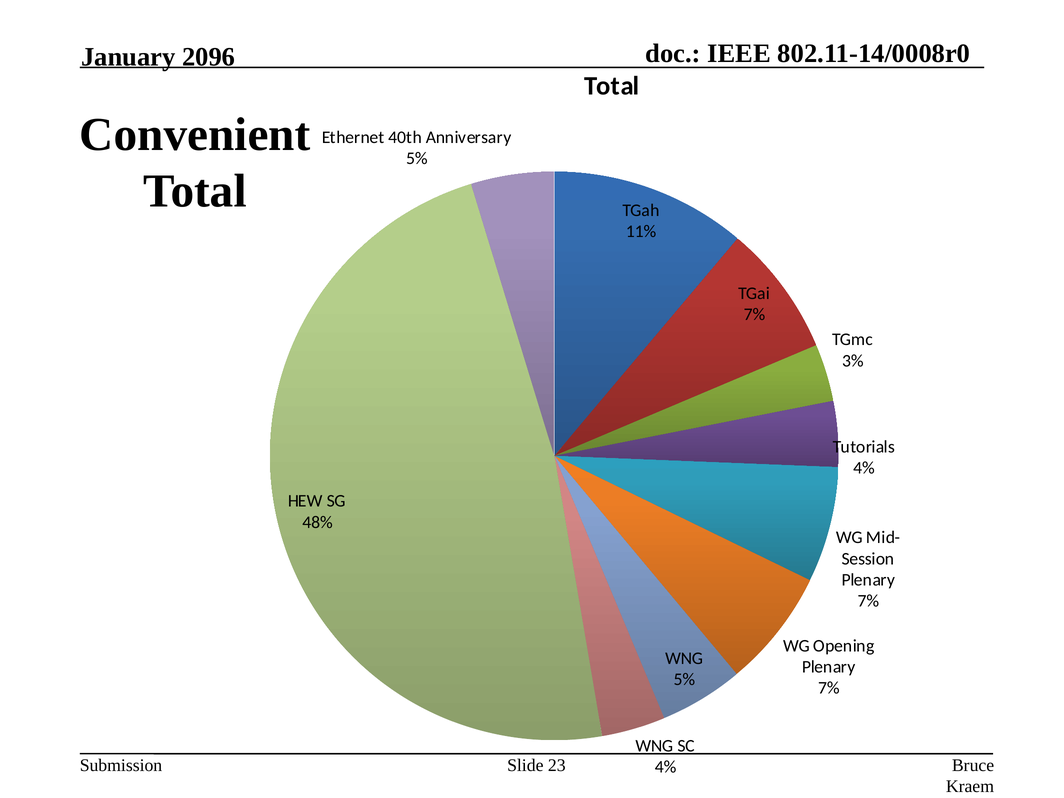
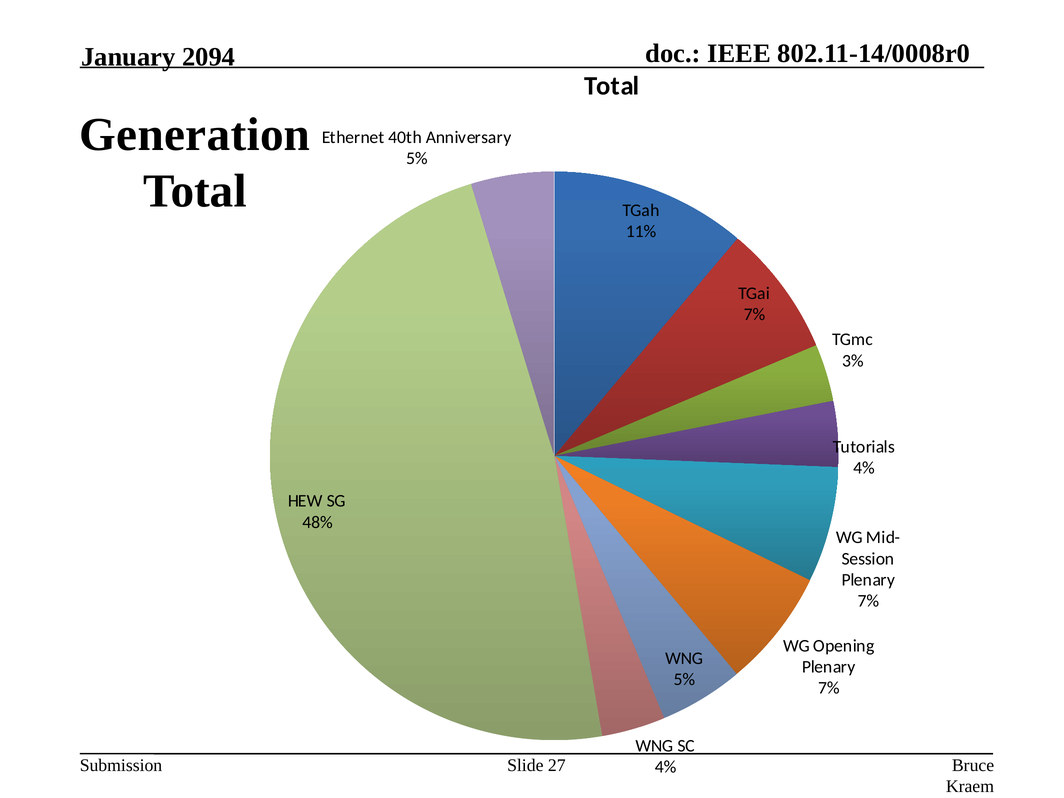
2096: 2096 -> 2094 (209, 57)
Convenient: Convenient -> Generation (195, 135)
23: 23 -> 27 (557, 765)
